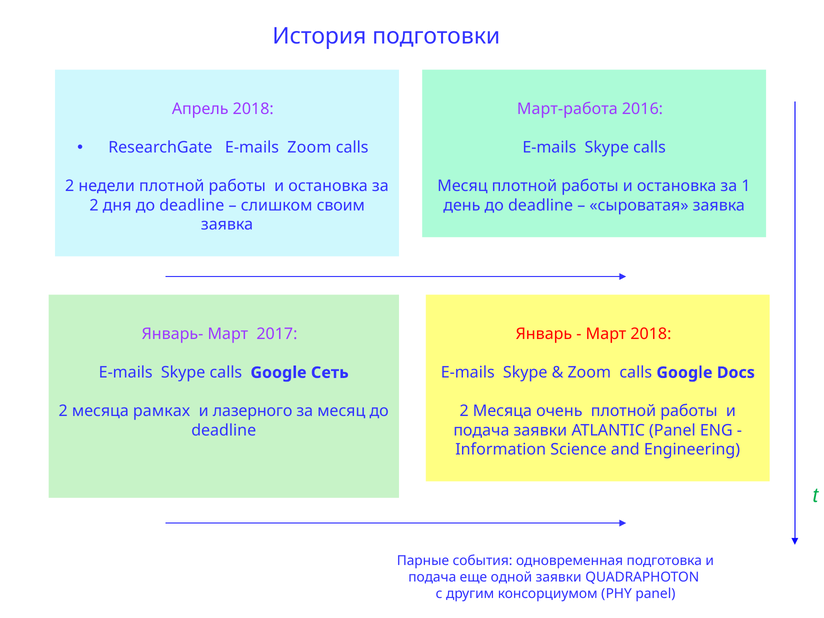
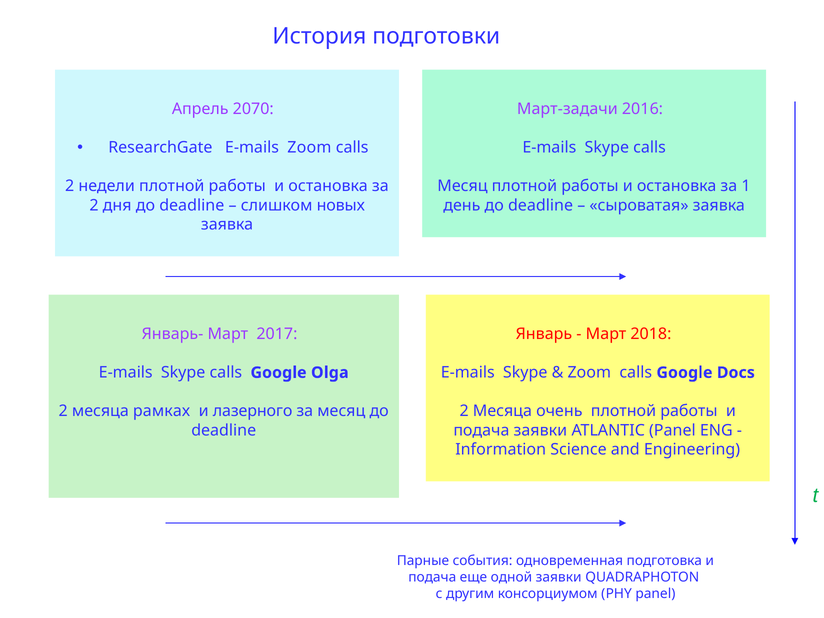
Aпрель 2018: 2018 -> 2070 (253, 109)
Март-работа: Март-работа -> Март-задачи (567, 109)
своим: своим -> новых (341, 205)
Сеть: Сеть -> Olga (330, 373)
